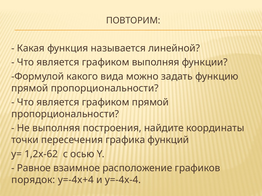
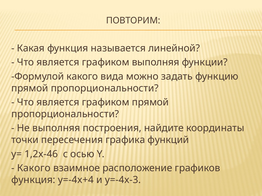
1,2x-62: 1,2x-62 -> 1,2x-46 (41, 154)
Равное: Равное -> Какого (34, 169)
порядок: порядок -> функция (33, 180)
y=-4x-4: y=-4x-4 -> y=-4x-3 (123, 180)
